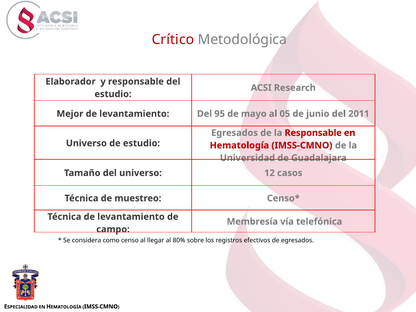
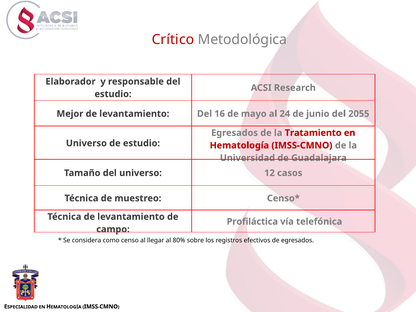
95: 95 -> 16 (220, 114)
05: 05 -> 24 (285, 114)
2011: 2011 -> 2055 (359, 114)
la Responsable: Responsable -> Tratamiento (313, 133)
Membresía: Membresía -> Profiláctica (252, 222)
